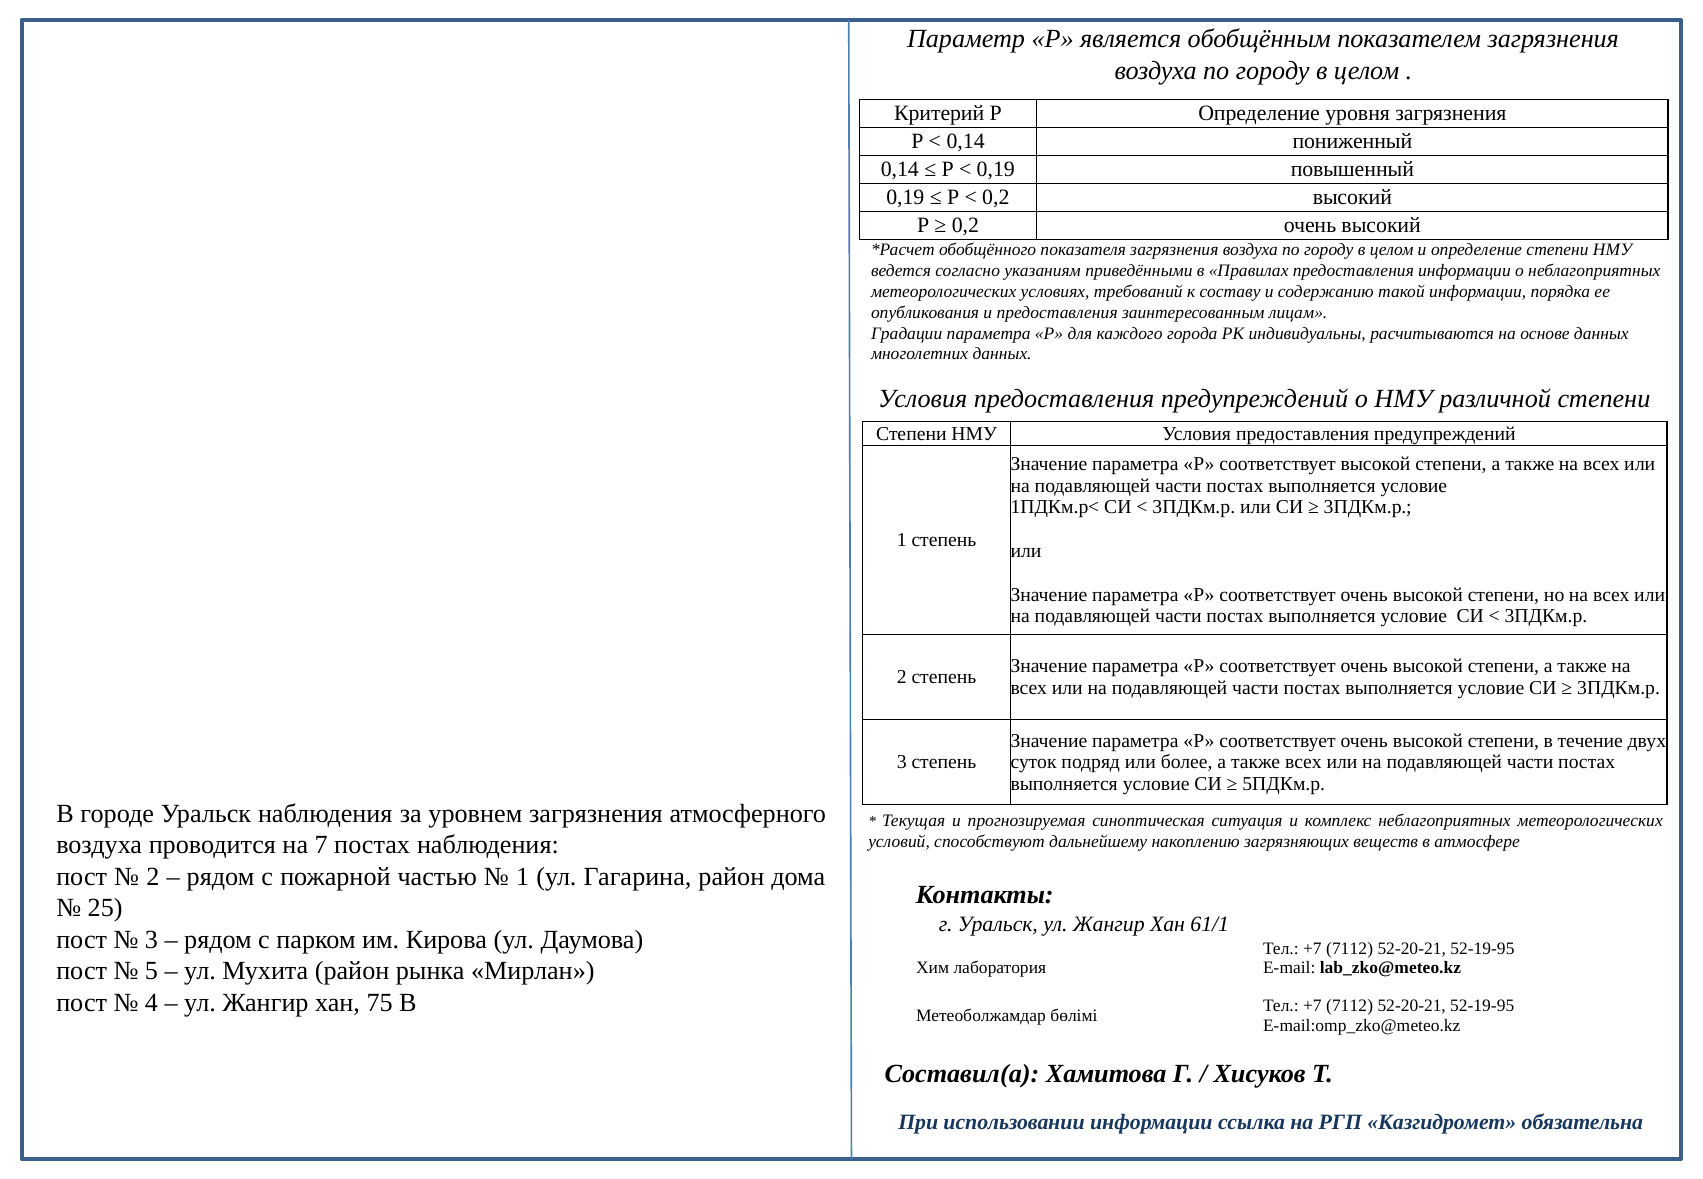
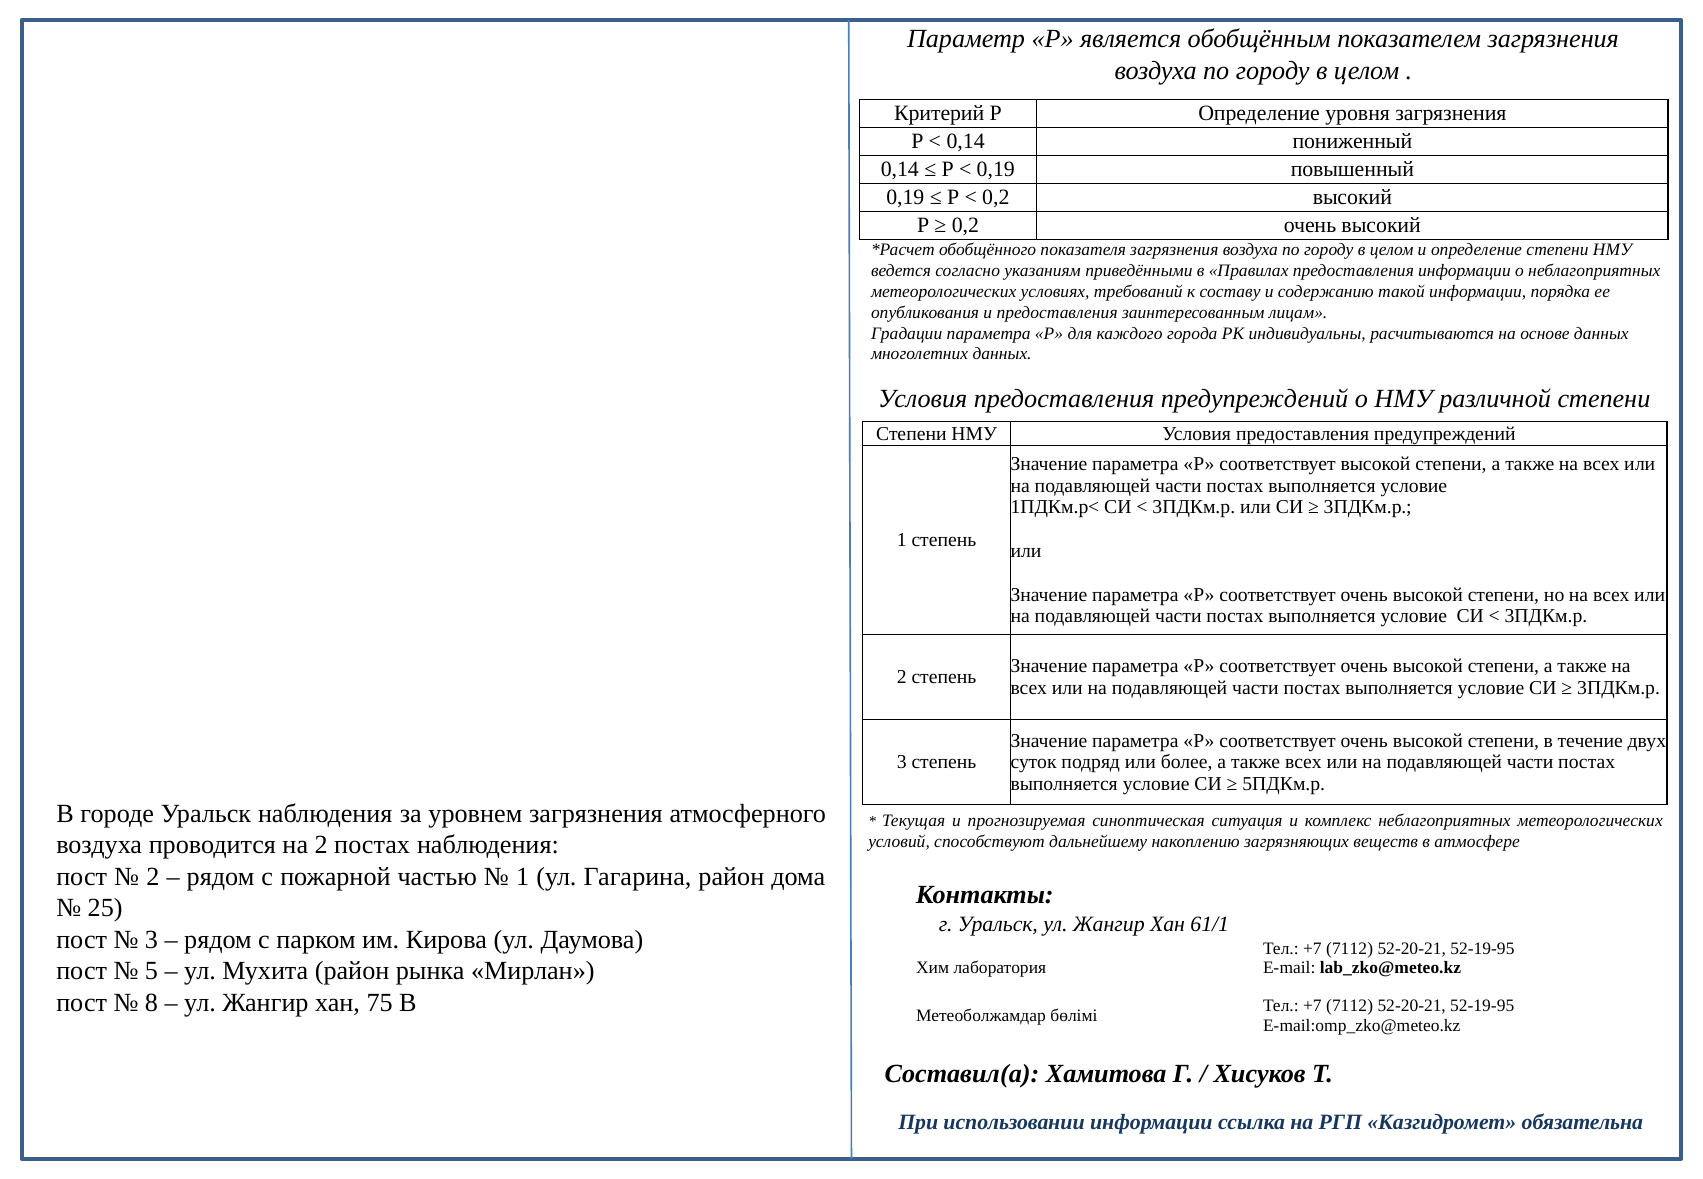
на 7: 7 -> 2 (321, 845)
4: 4 -> 8 (152, 1003)
